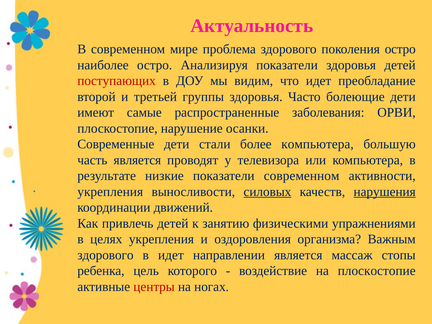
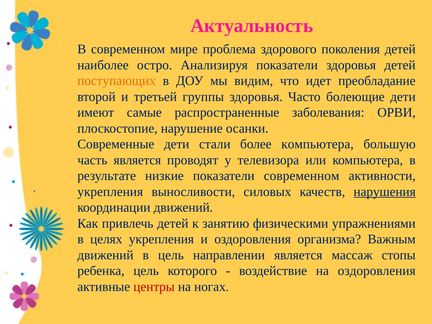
поколения остро: остро -> детей (400, 49)
поступающих colour: red -> orange (117, 81)
силовых underline: present -> none (267, 192)
здорового: здорового -> движений (105, 255)
в идет: идет -> цель (171, 255)
на плоскостопие: плоскостопие -> оздоровления (377, 271)
